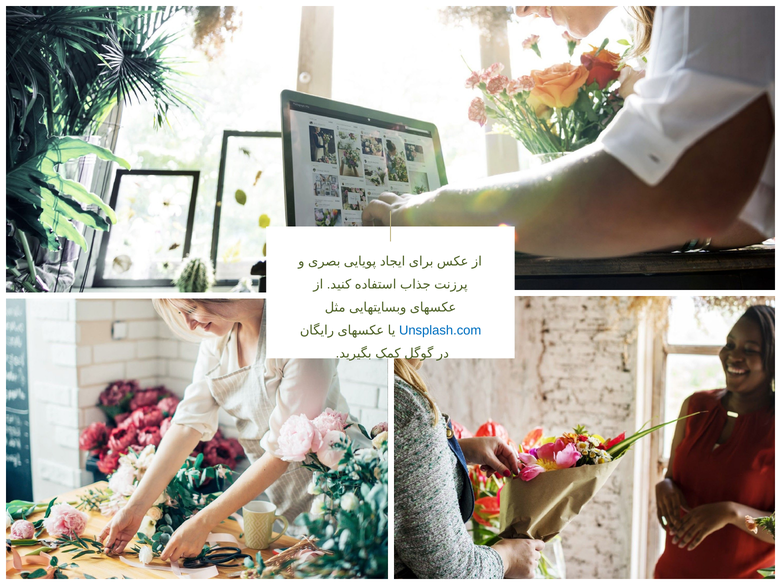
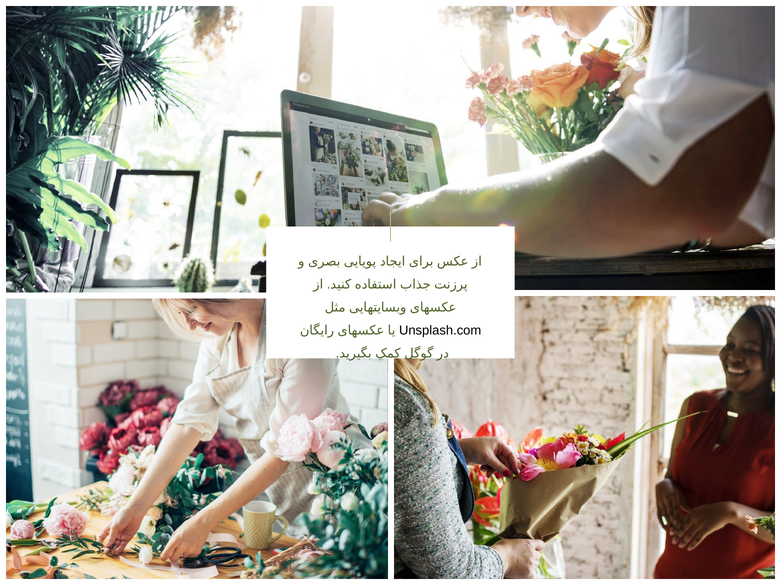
Unsplash.com colour: blue -> black (440, 331)
